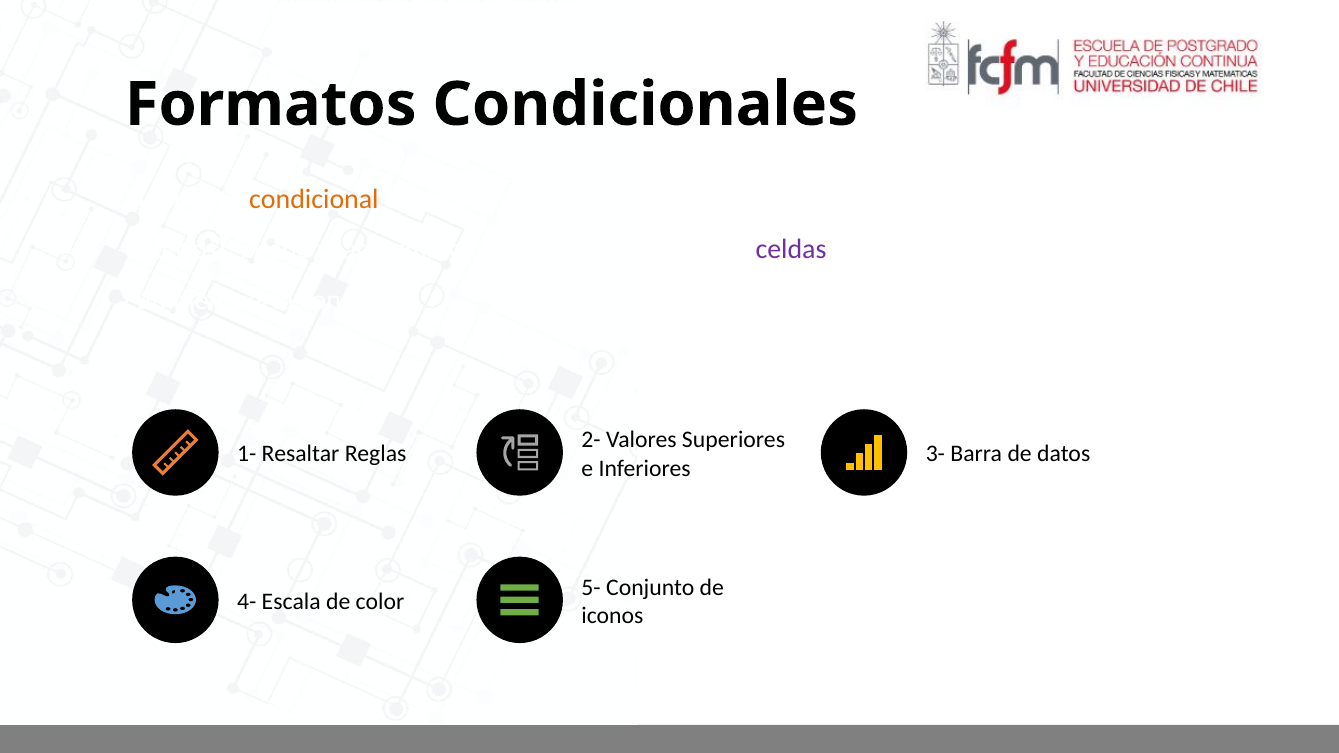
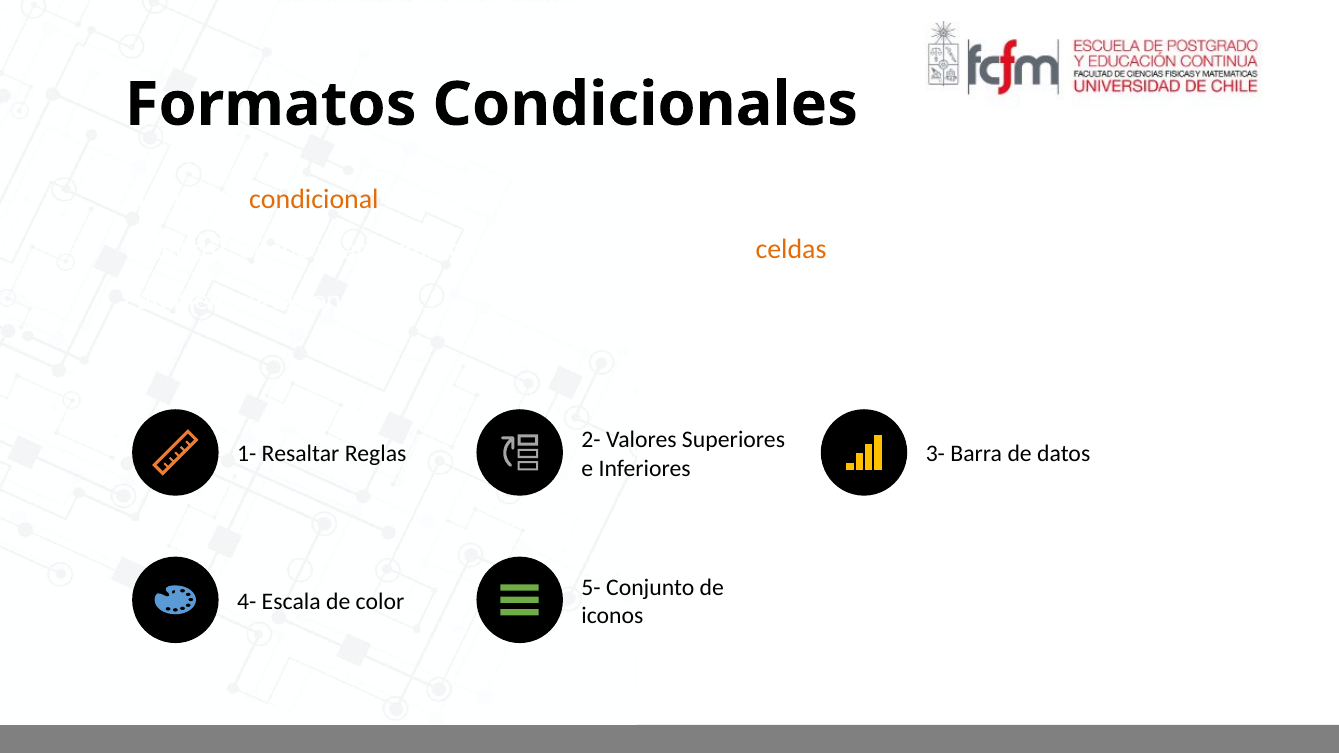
celdas colour: purple -> orange (791, 250)
